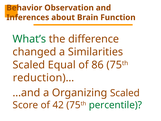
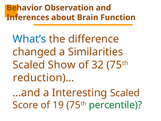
What’s colour: green -> blue (29, 39)
Equal: Equal -> Show (62, 65)
86: 86 -> 32 (98, 65)
Organizing: Organizing -> Interesting (80, 93)
42: 42 -> 19 (58, 105)
